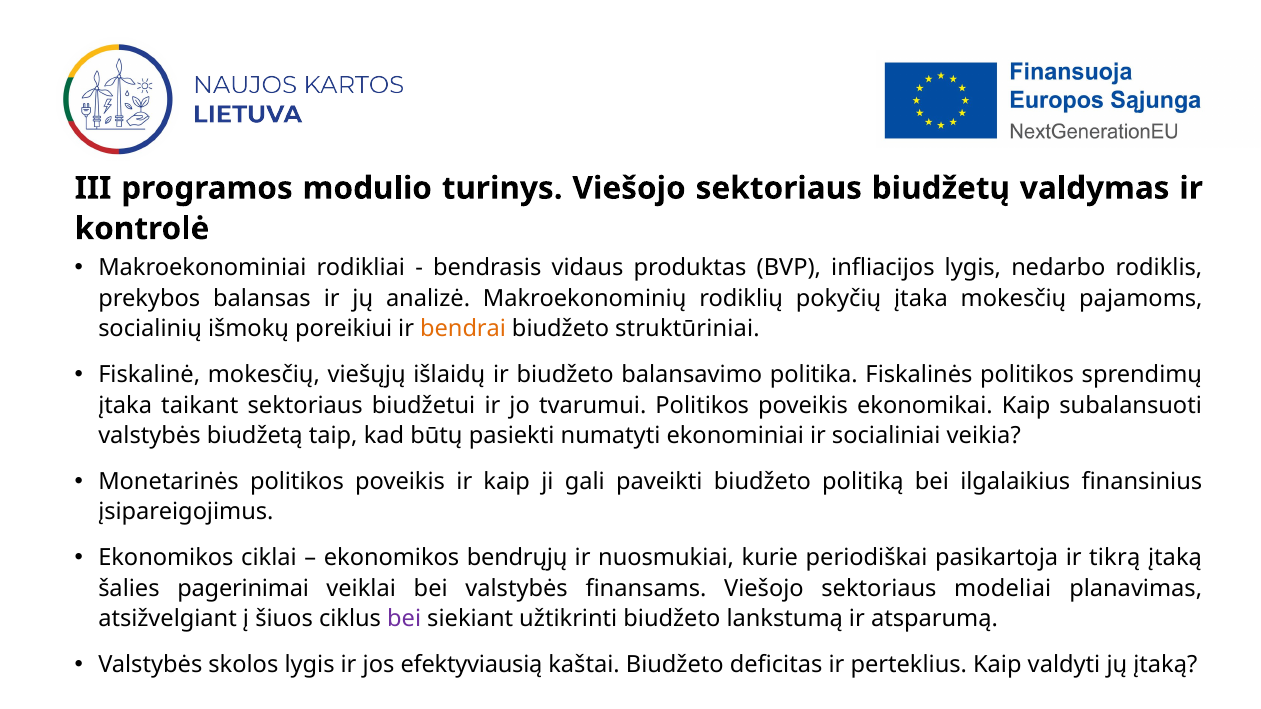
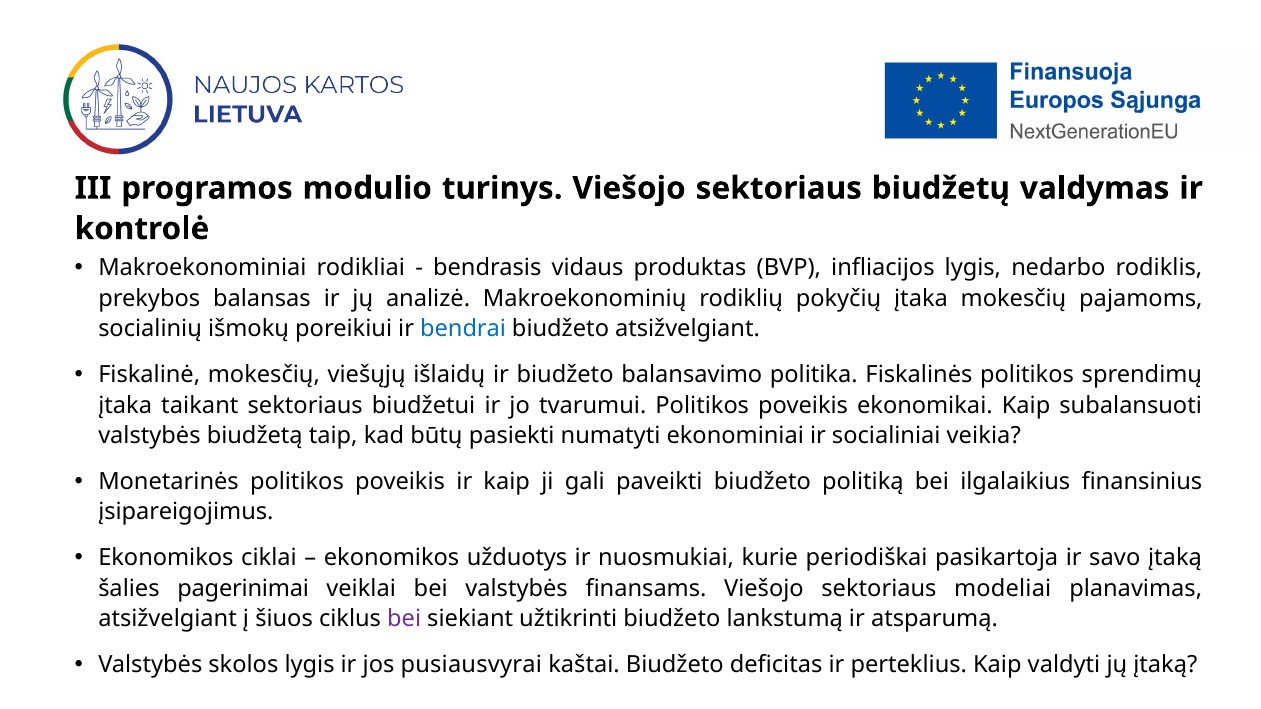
bendrai colour: orange -> blue (463, 329)
biudžeto struktūriniai: struktūriniai -> atsižvelgiant (687, 329)
bendrųjų: bendrųjų -> užduotys (517, 558)
tikrą: tikrą -> savo (1115, 558)
efektyviausią: efektyviausią -> pusiausvyrai (471, 665)
